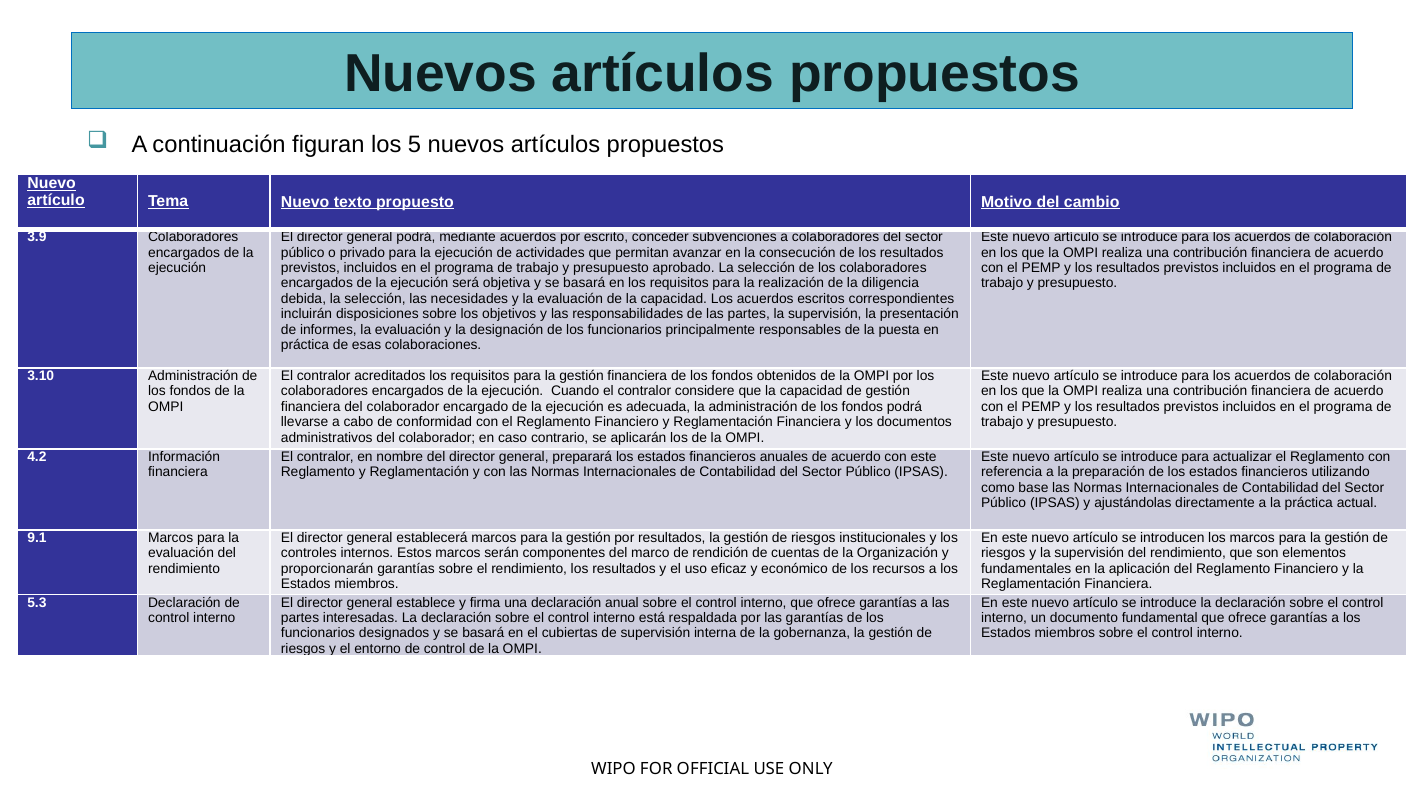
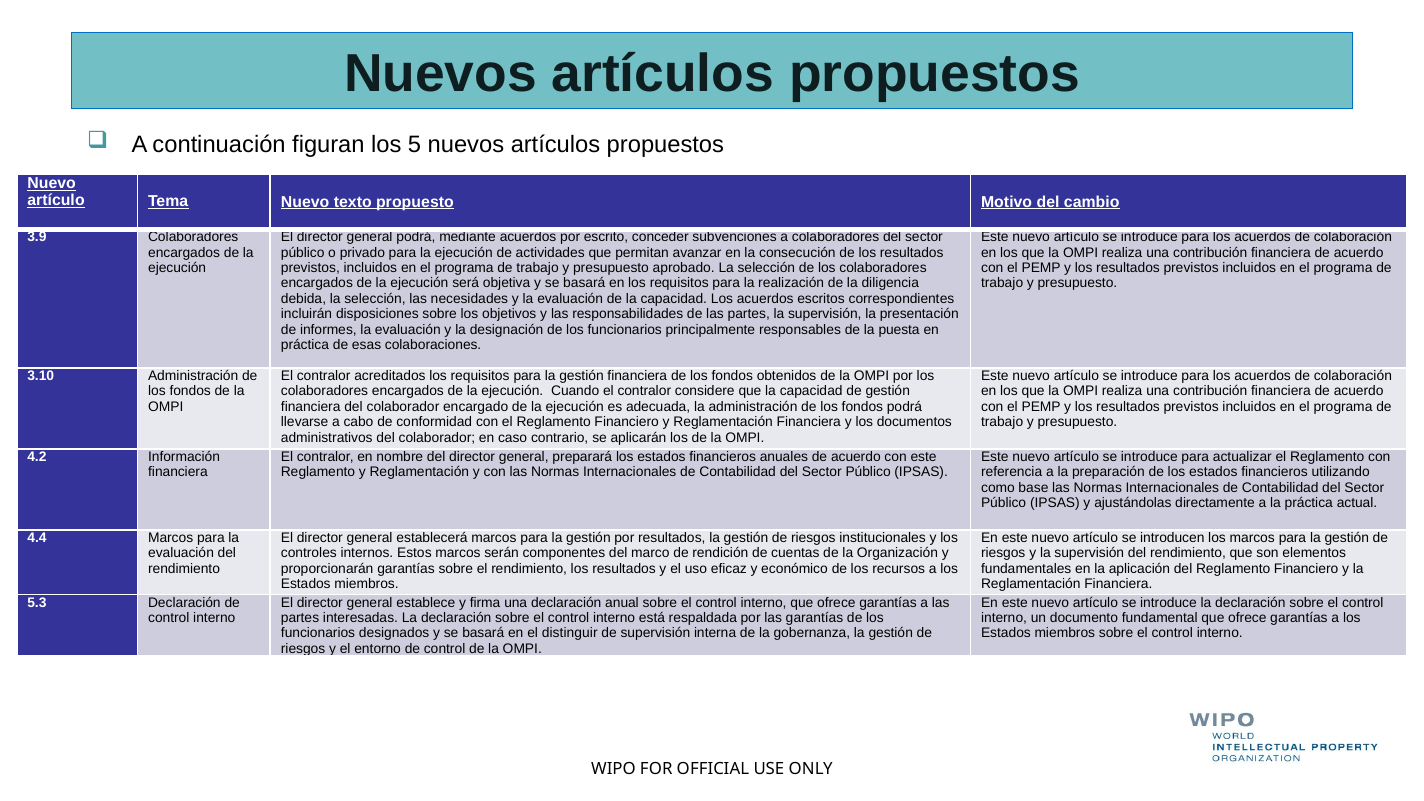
9.1: 9.1 -> 4.4 (37, 538)
cubiertas: cubiertas -> distinguir (570, 633)
